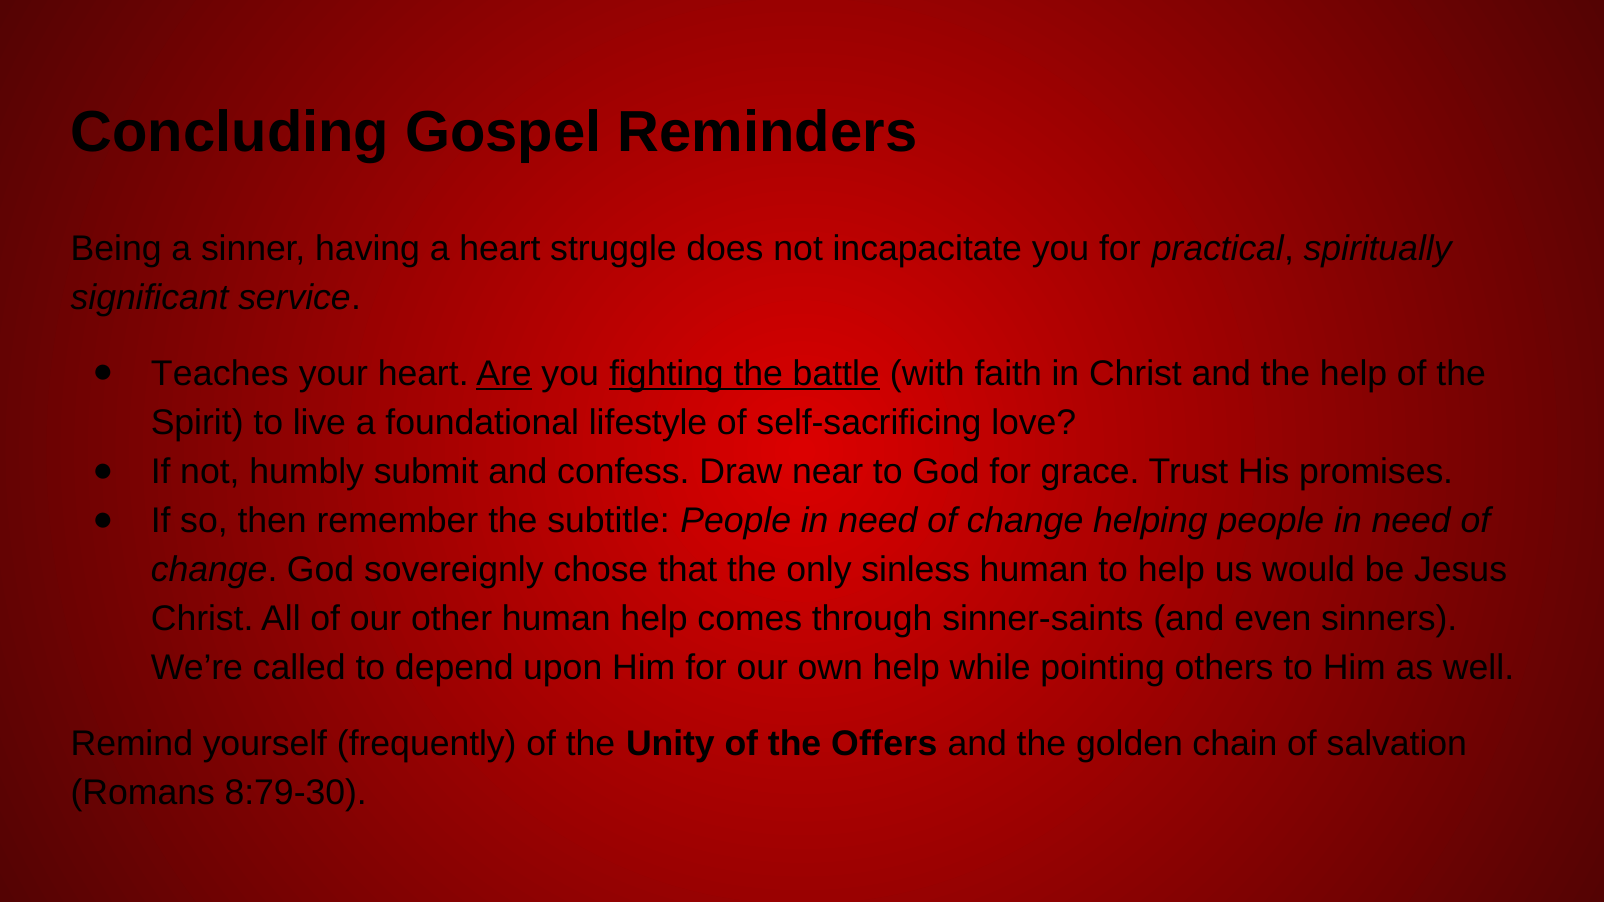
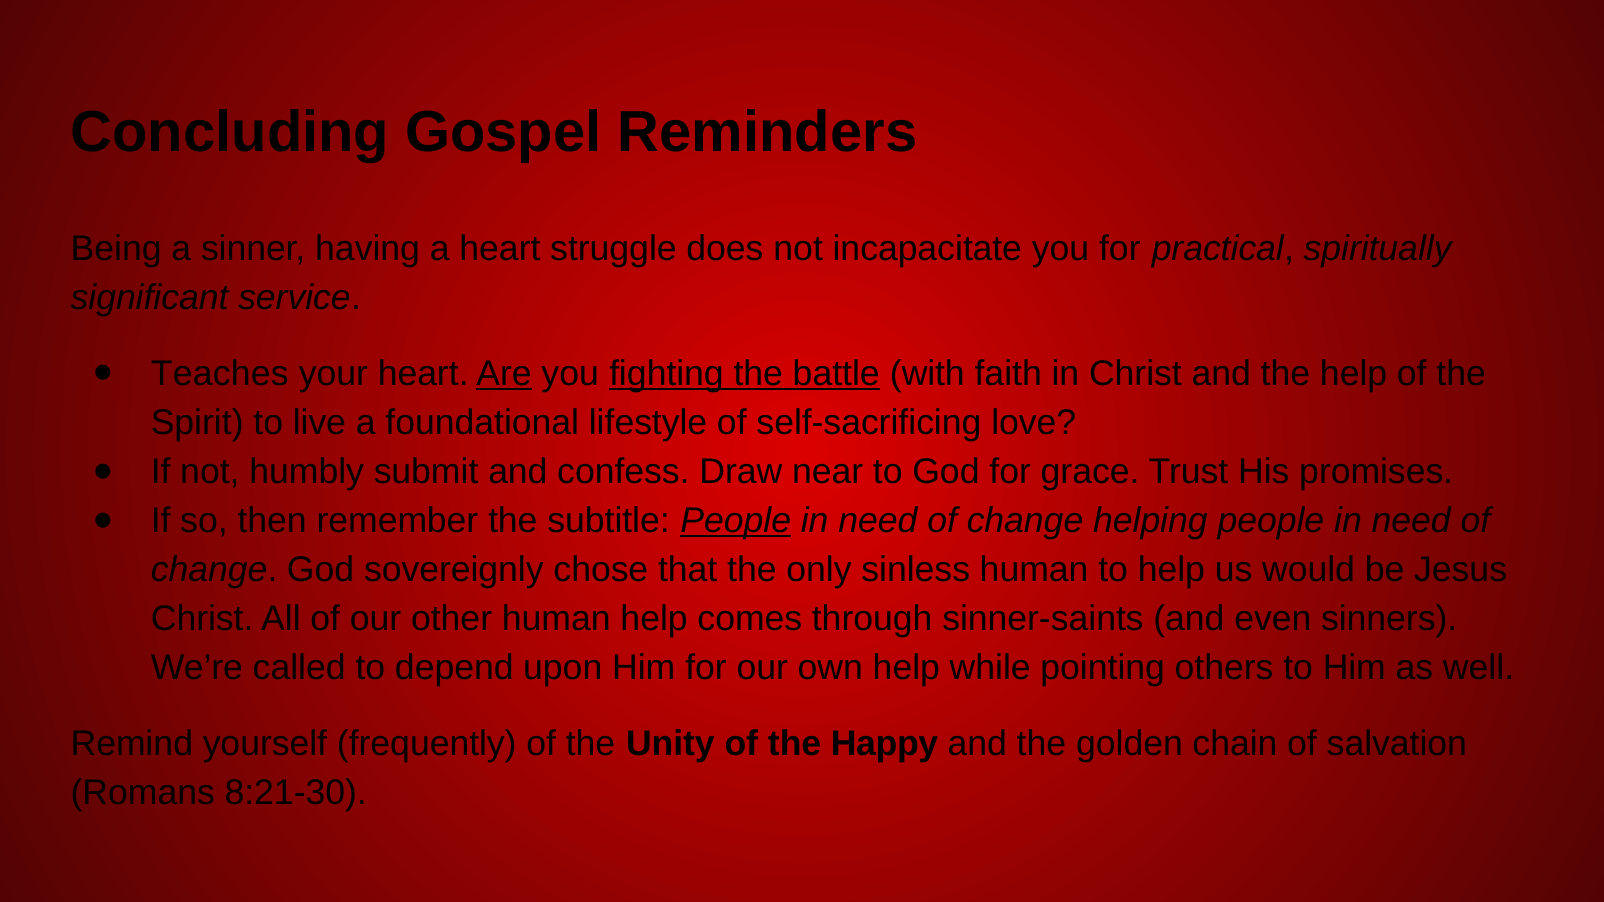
People underline: none -> present (736, 521)
Offers: Offers -> Happy (885, 744)
8:79-30: 8:79-30 -> 8:21-30 (296, 793)
